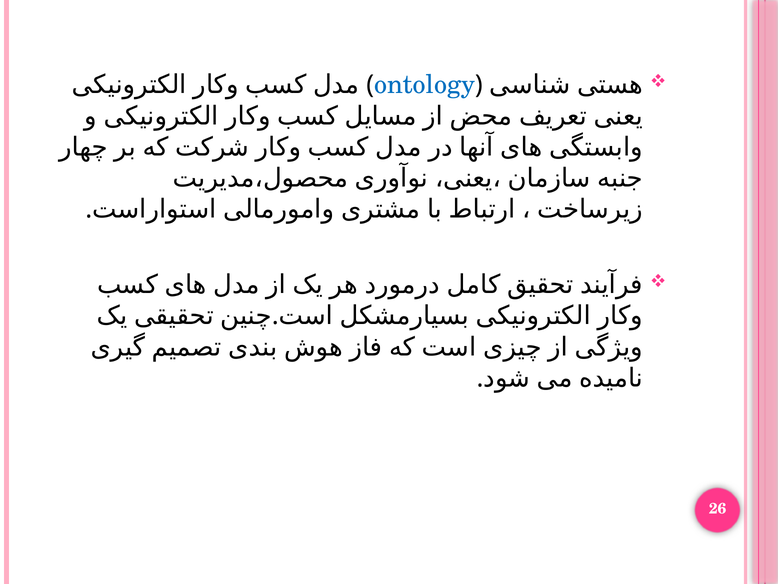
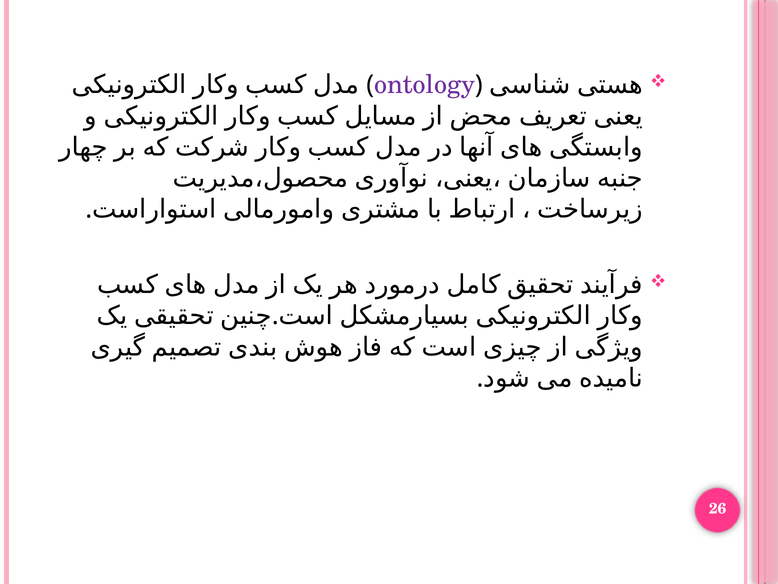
ontology colour: blue -> purple (425, 85)
